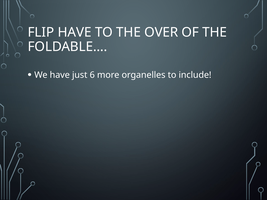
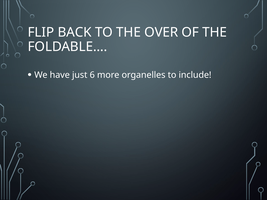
FLIP HAVE: HAVE -> BACK (75, 32)
